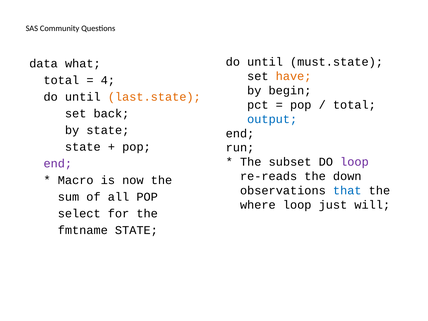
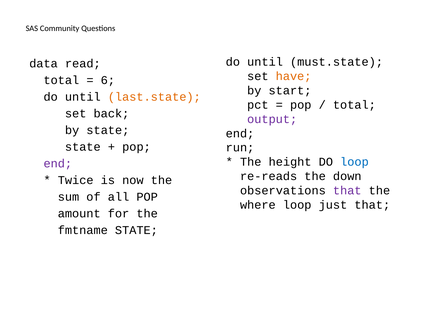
what: what -> read (83, 64)
4: 4 -> 6 (108, 80)
begin: begin -> start (290, 91)
output colour: blue -> purple (272, 119)
subset: subset -> height (290, 162)
loop colour: purple -> blue (354, 162)
Macro: Macro -> Twice (76, 180)
that colour: blue -> purple (347, 191)
just will: will -> that (372, 205)
select: select -> amount (79, 214)
